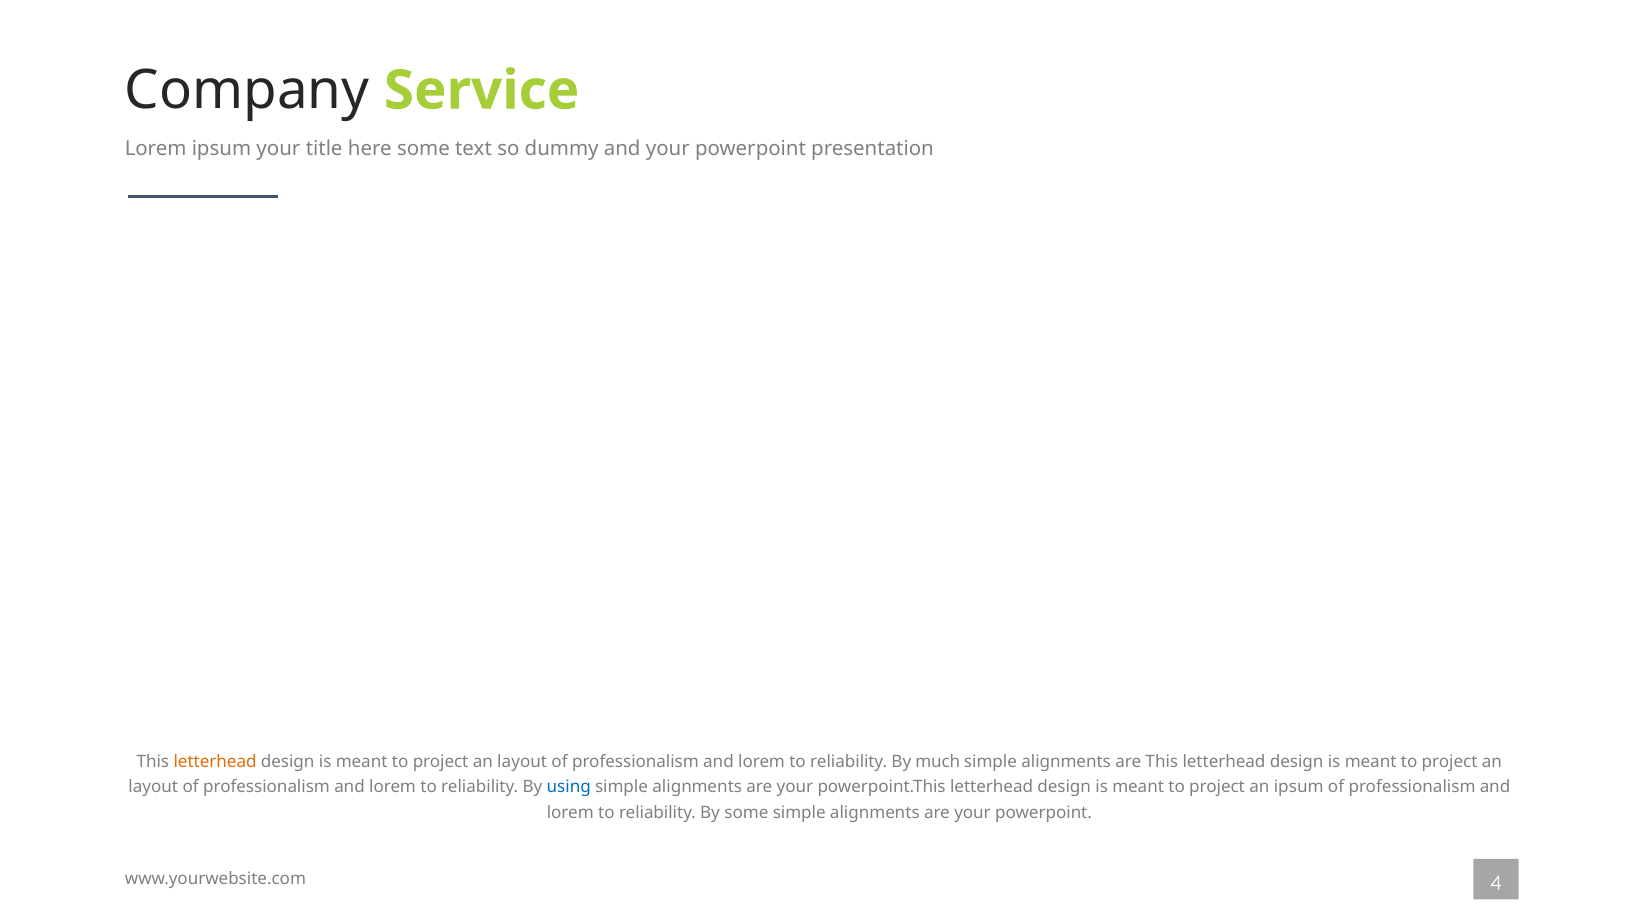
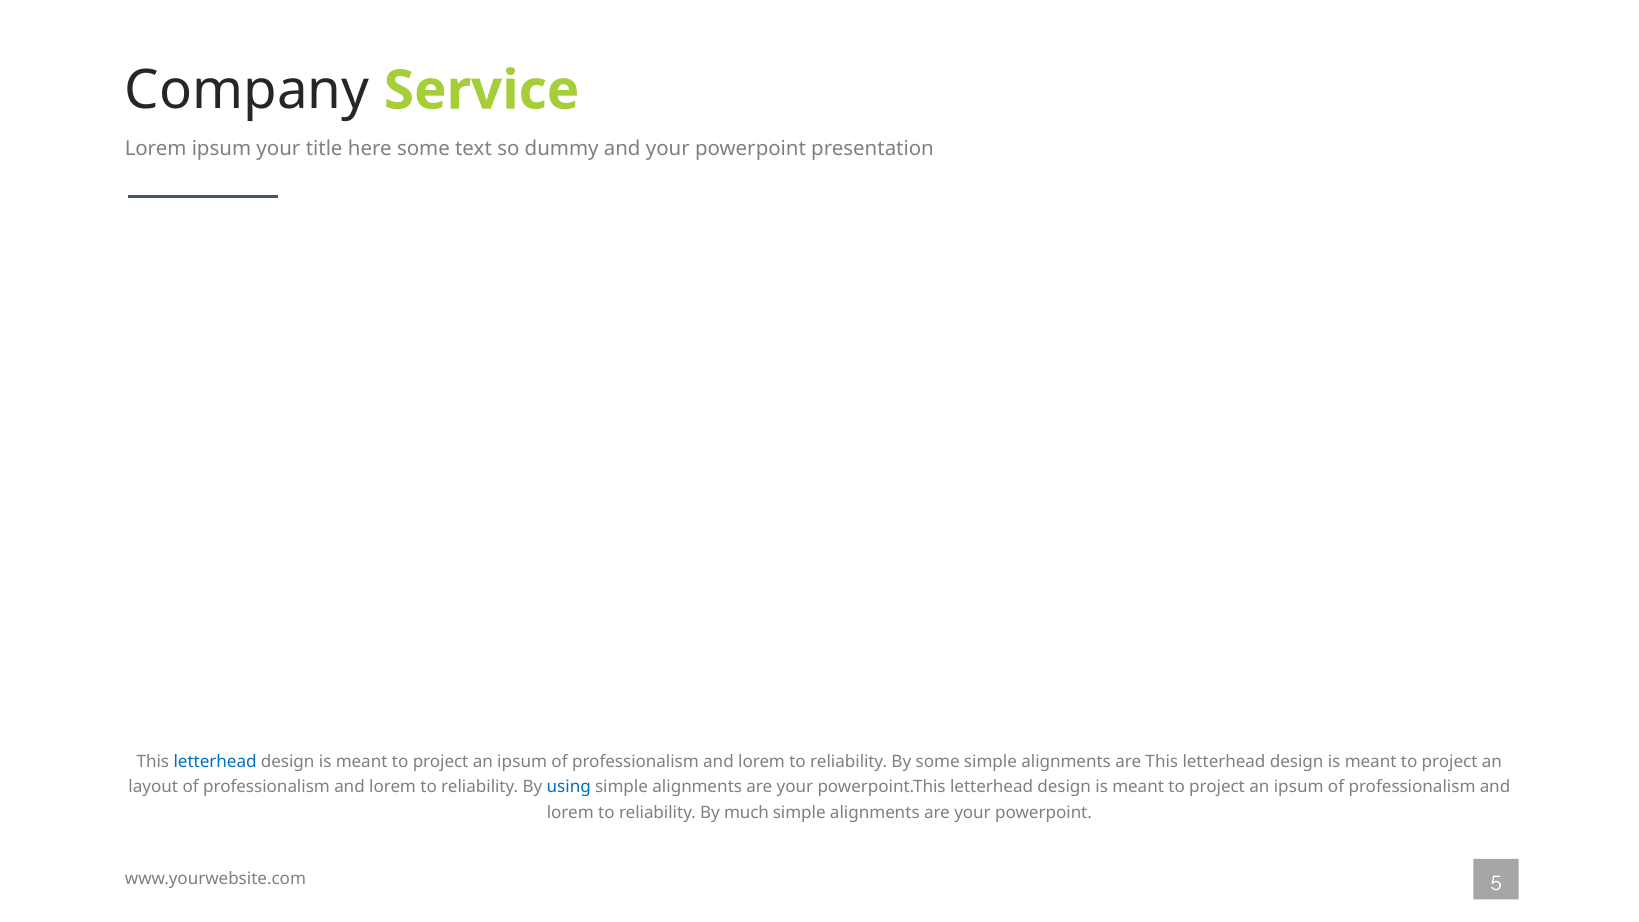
letterhead colour: orange -> blue (215, 762)
layout: layout -> ipsum (522, 762)
By much: much -> some (938, 762)
By some: some -> much (746, 813)
4: 4 -> 5 (1496, 880)
